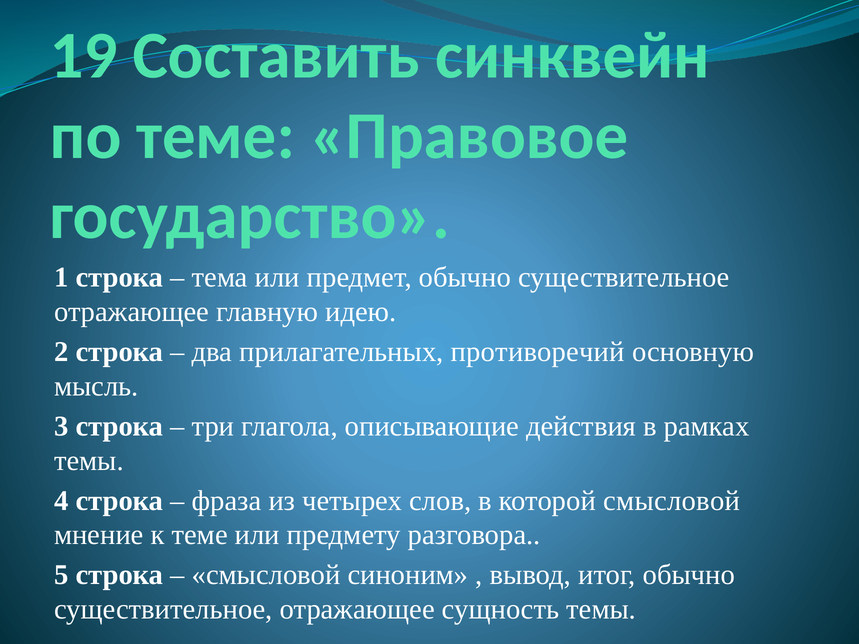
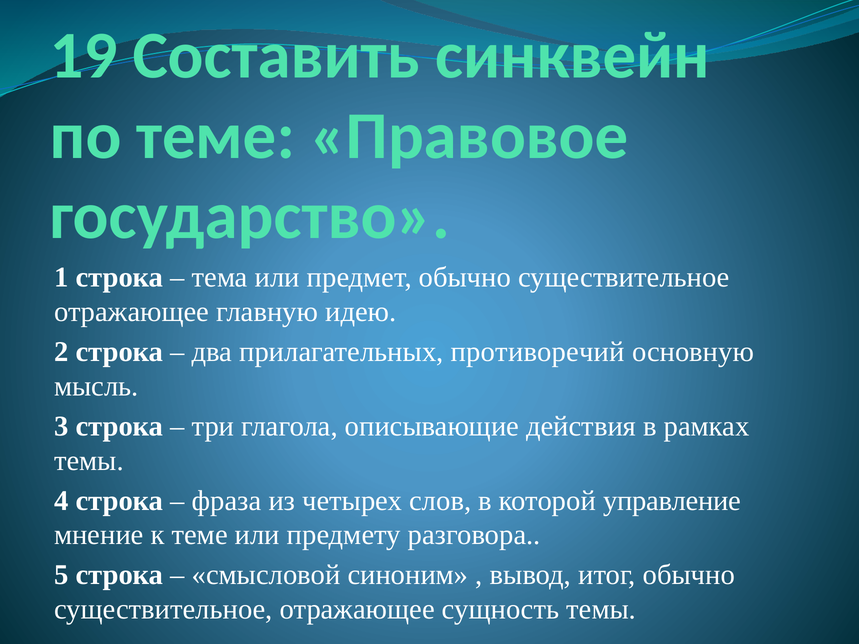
которой смысловой: смысловой -> управление (672, 501)
